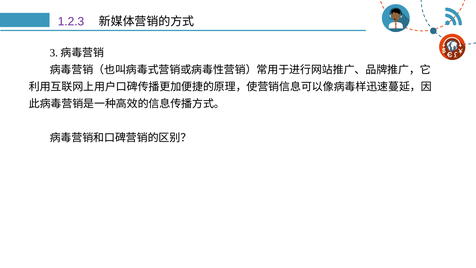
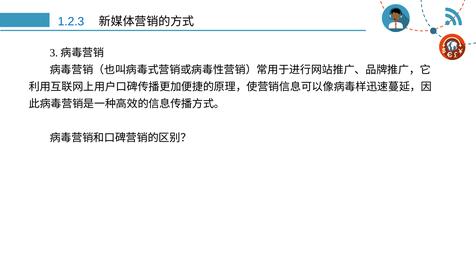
1.2.3 colour: purple -> blue (71, 22)
